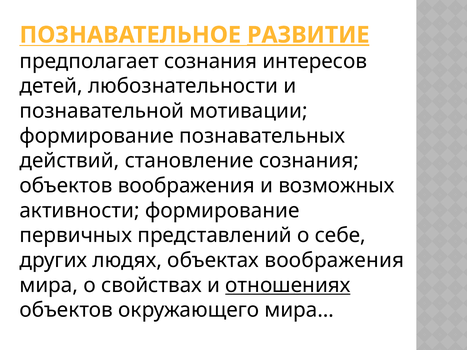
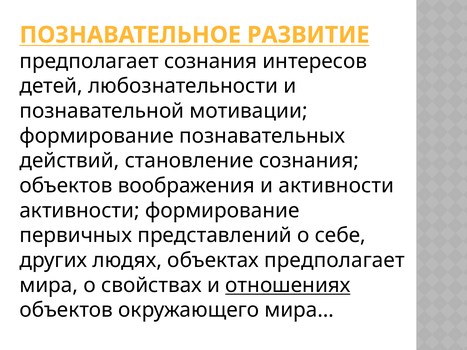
РАЗВИТИЕ underline: present -> none (308, 35)
и возможных: возможных -> активности (336, 186)
объектах воображения: воображения -> предполагает (334, 261)
